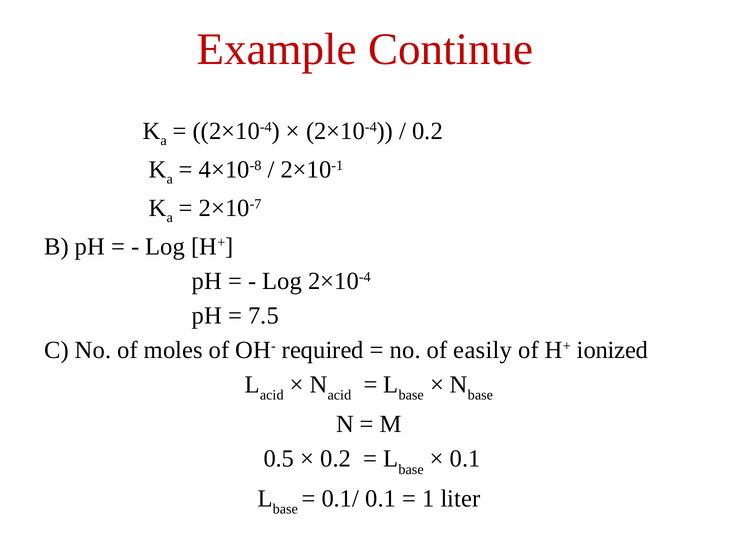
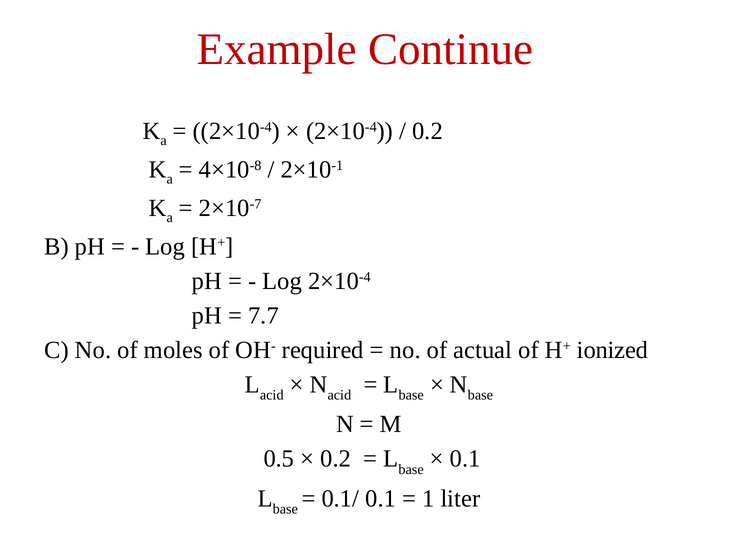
7.5: 7.5 -> 7.7 (263, 315)
easily: easily -> actual (483, 350)
